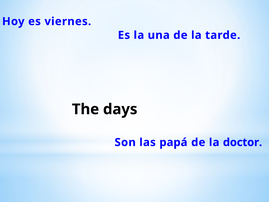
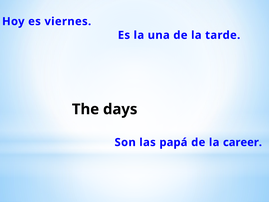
doctor: doctor -> career (242, 142)
